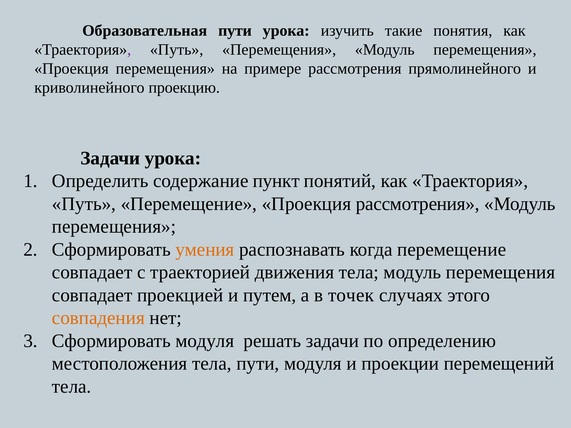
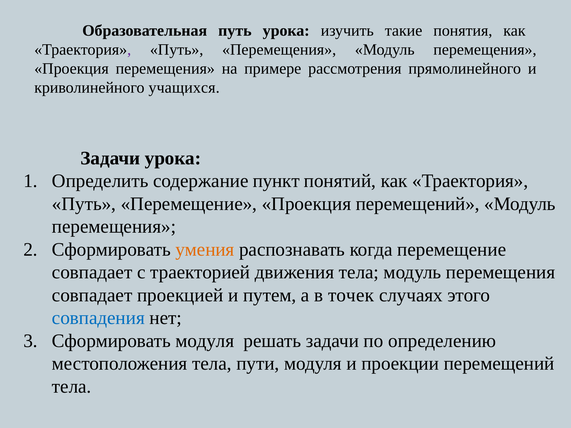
Образовательная пути: пути -> путь (235, 31)
проекцию: проекцию -> учащихся (184, 88)
Проекция рассмотрения: рассмотрения -> перемещений (418, 204)
совпадения colour: orange -> blue (98, 318)
